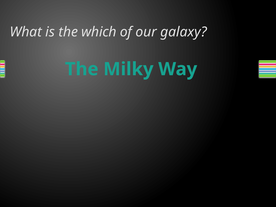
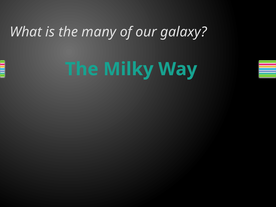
which: which -> many (99, 32)
